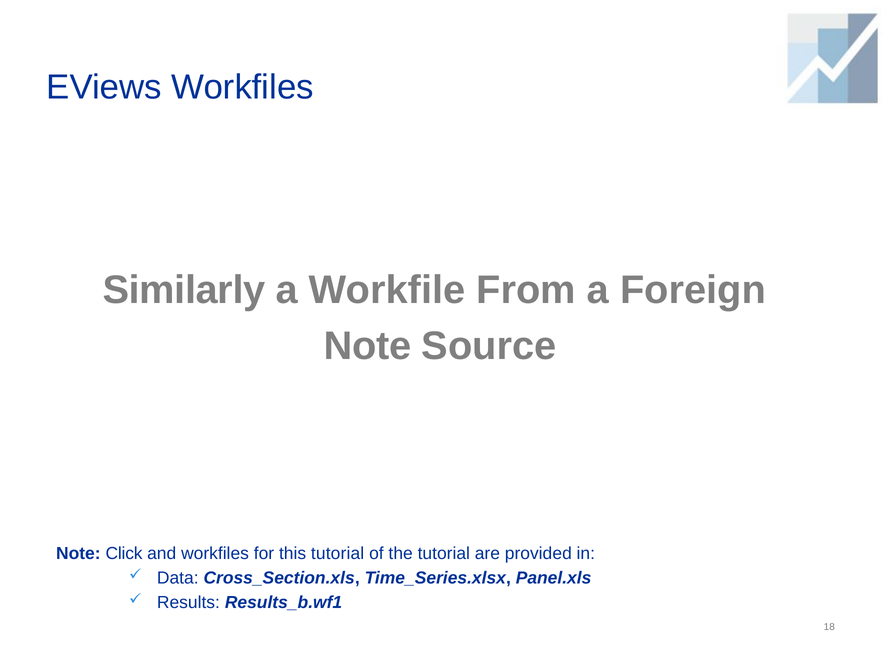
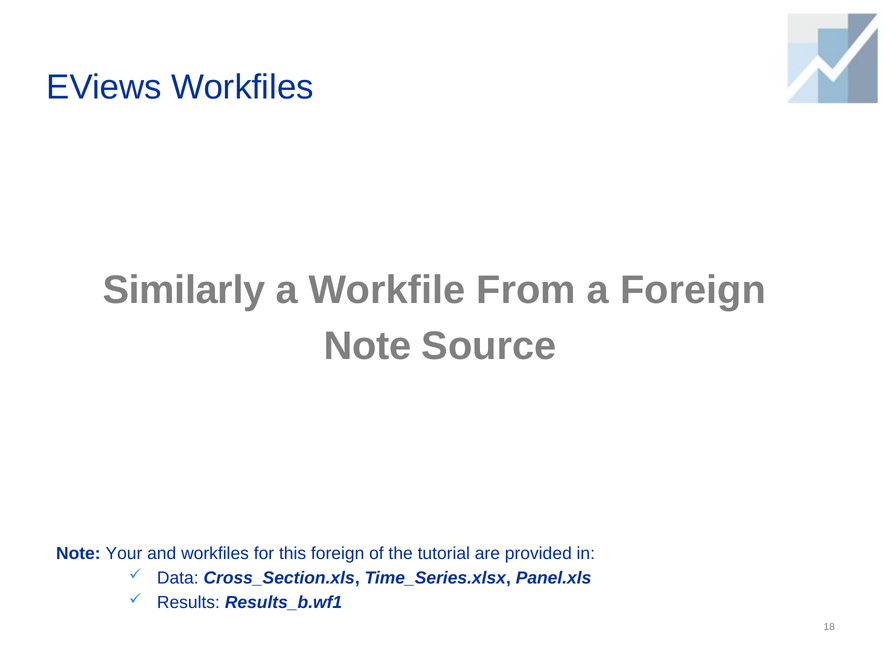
Click: Click -> Your (124, 554)
this tutorial: tutorial -> foreign (338, 554)
